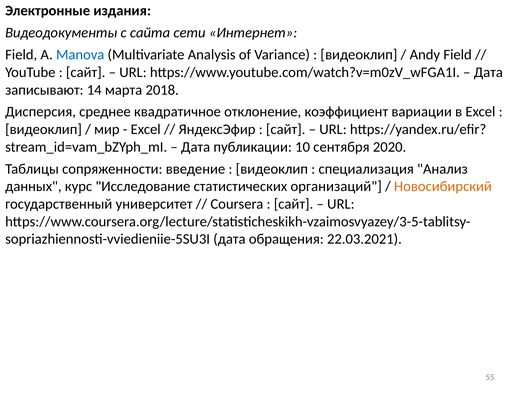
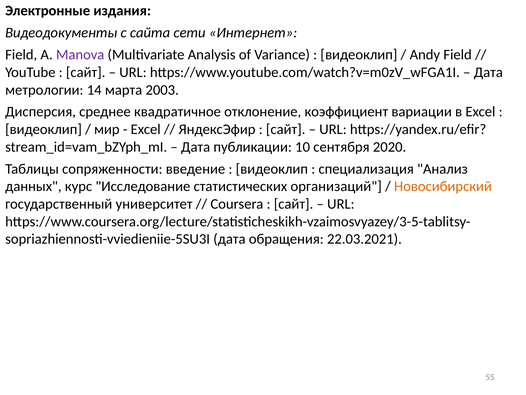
Manova colour: blue -> purple (80, 55)
записывают: записывают -> метрологии (44, 90)
2018: 2018 -> 2003 (162, 90)
